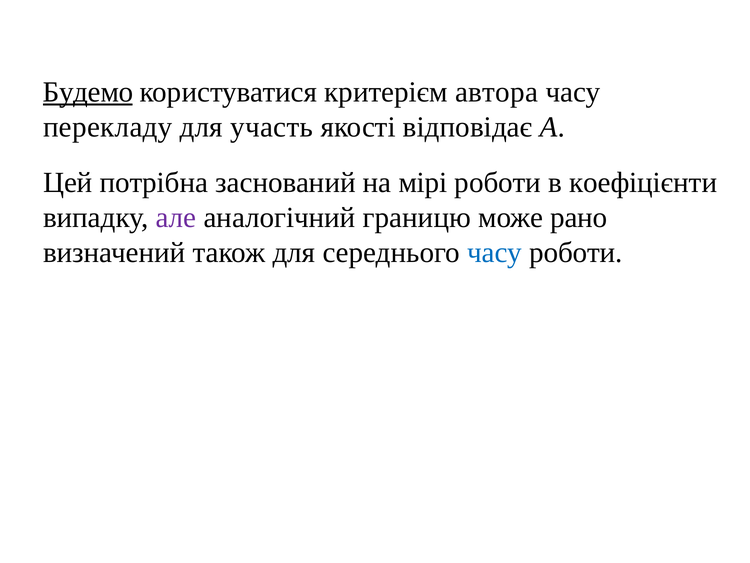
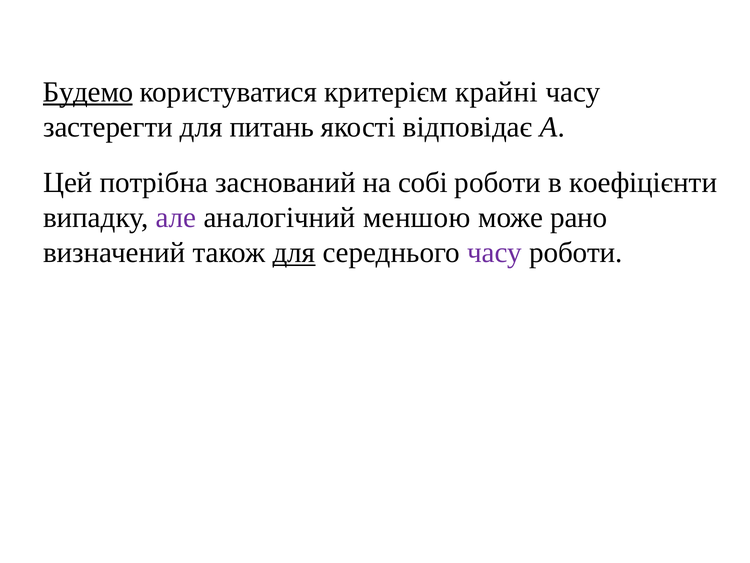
автора: автора -> крайні (497, 92)
перекладу: перекладу -> застерегти (108, 127)
участь: участь -> питань (272, 127)
мірі: мірі -> собі (423, 182)
границю: границю -> меншою (417, 217)
для underline: none -> present (294, 252)
часу colour: blue -> purple (495, 252)
